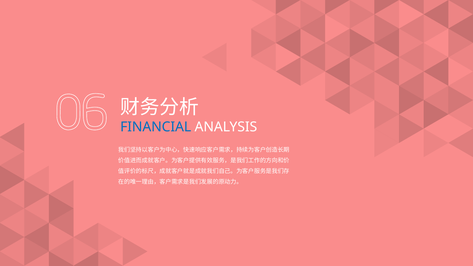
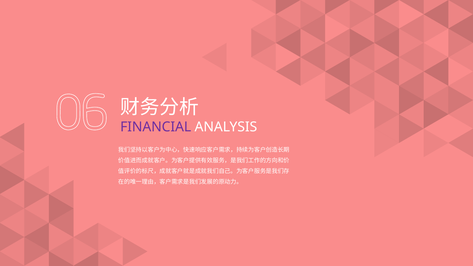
FINANCIAL colour: blue -> purple (156, 127)
